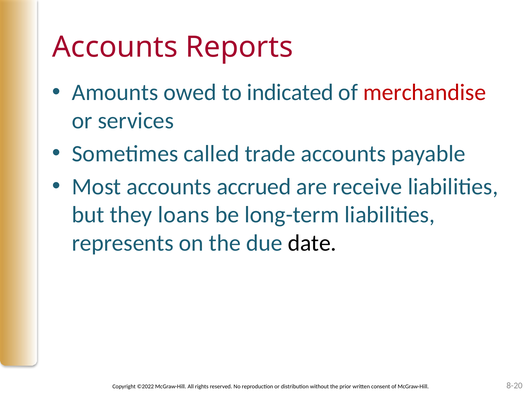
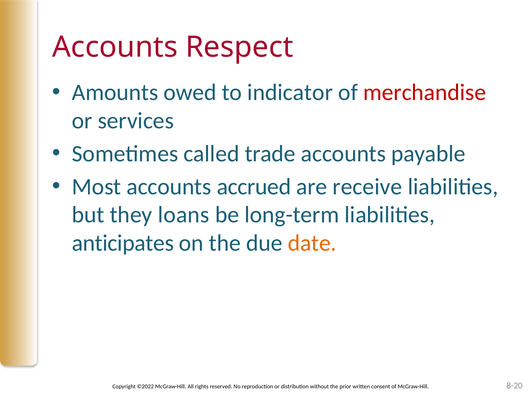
Reports: Reports -> Respect (239, 47)
indicated: indicated -> indicator (290, 92)
represents: represents -> anticipates (123, 243)
date colour: black -> orange (312, 243)
